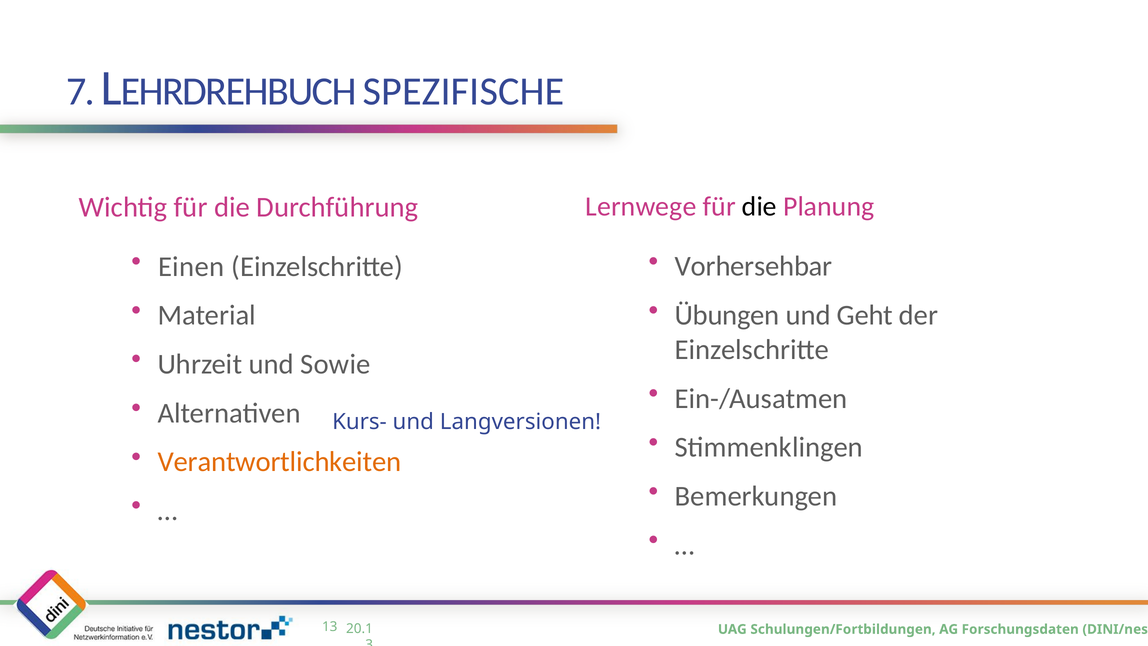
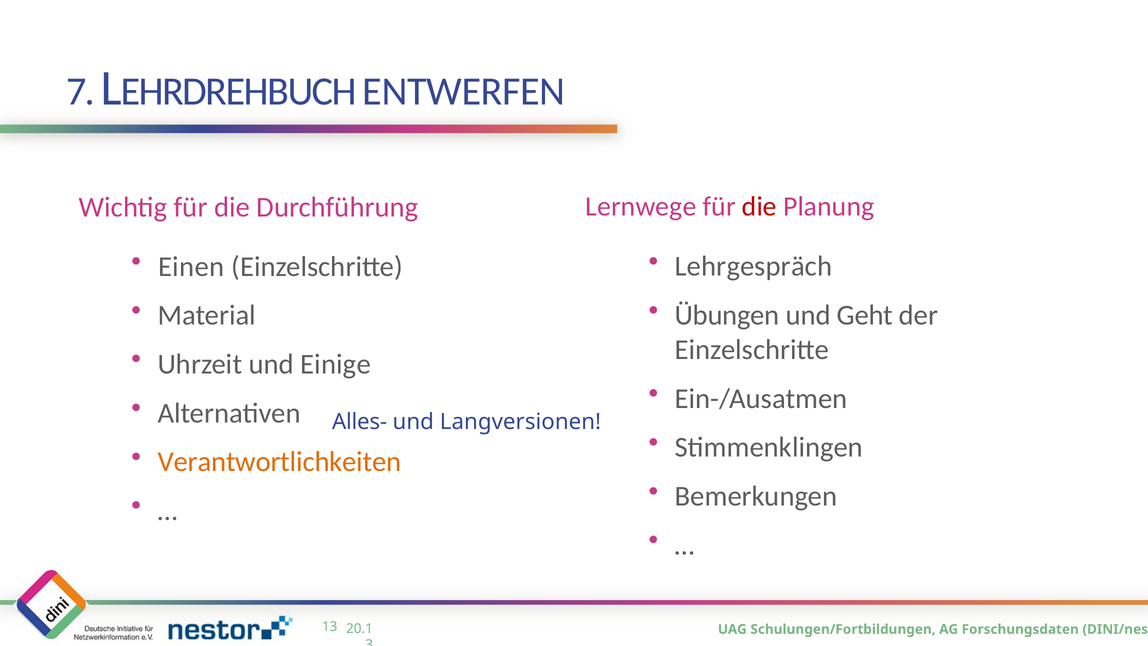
SPEZIFISCHE: SPEZIFISCHE -> ENTWERFEN (464, 91)
die colour: black -> red (759, 207)
Vorhersehbar: Vorhersehbar -> Lehrgespräch (753, 266)
Sowie: Sowie -> Einige (336, 364)
Kurs-: Kurs- -> Alles- (360, 422)
